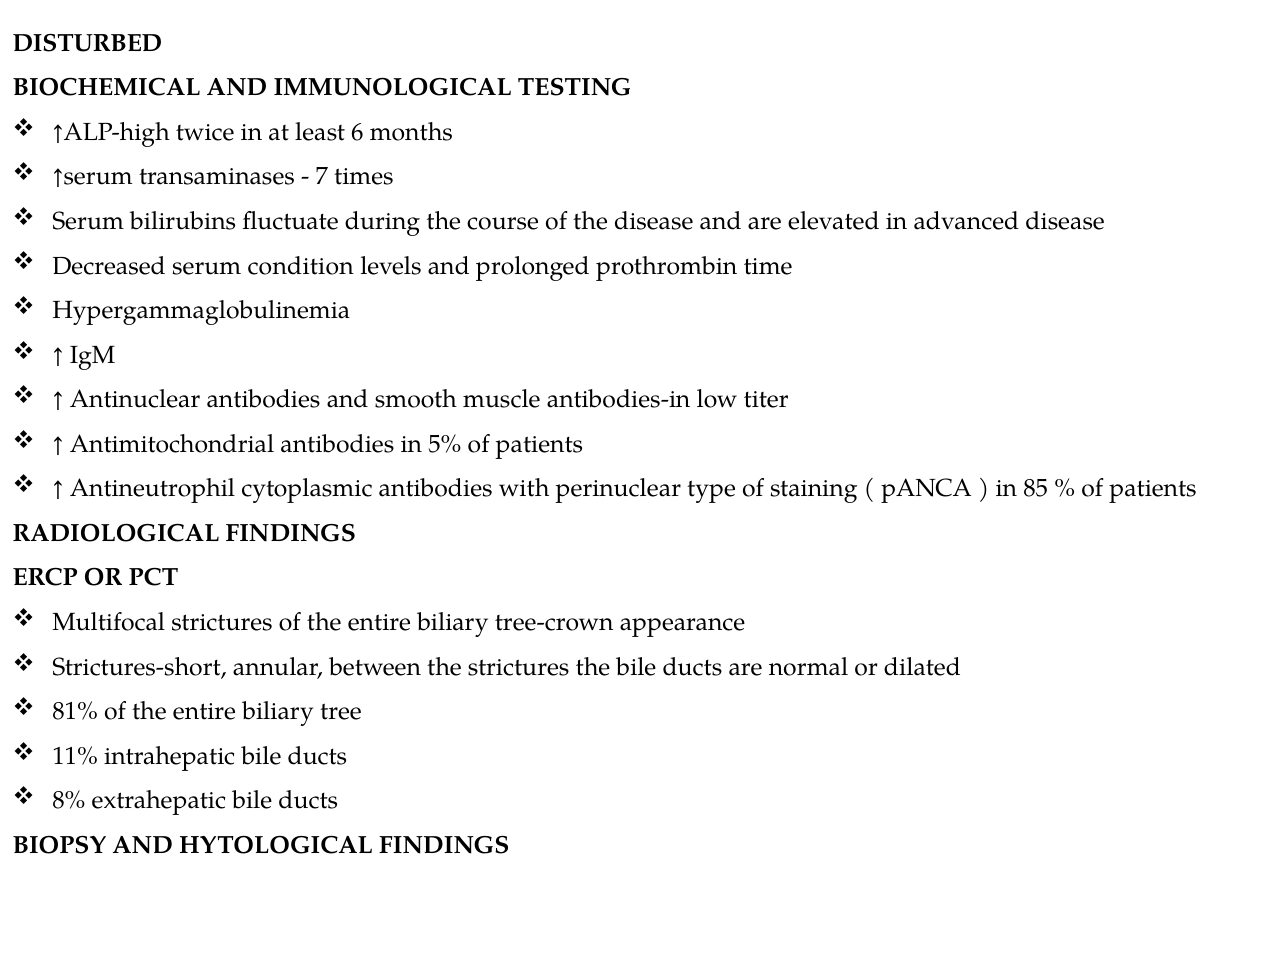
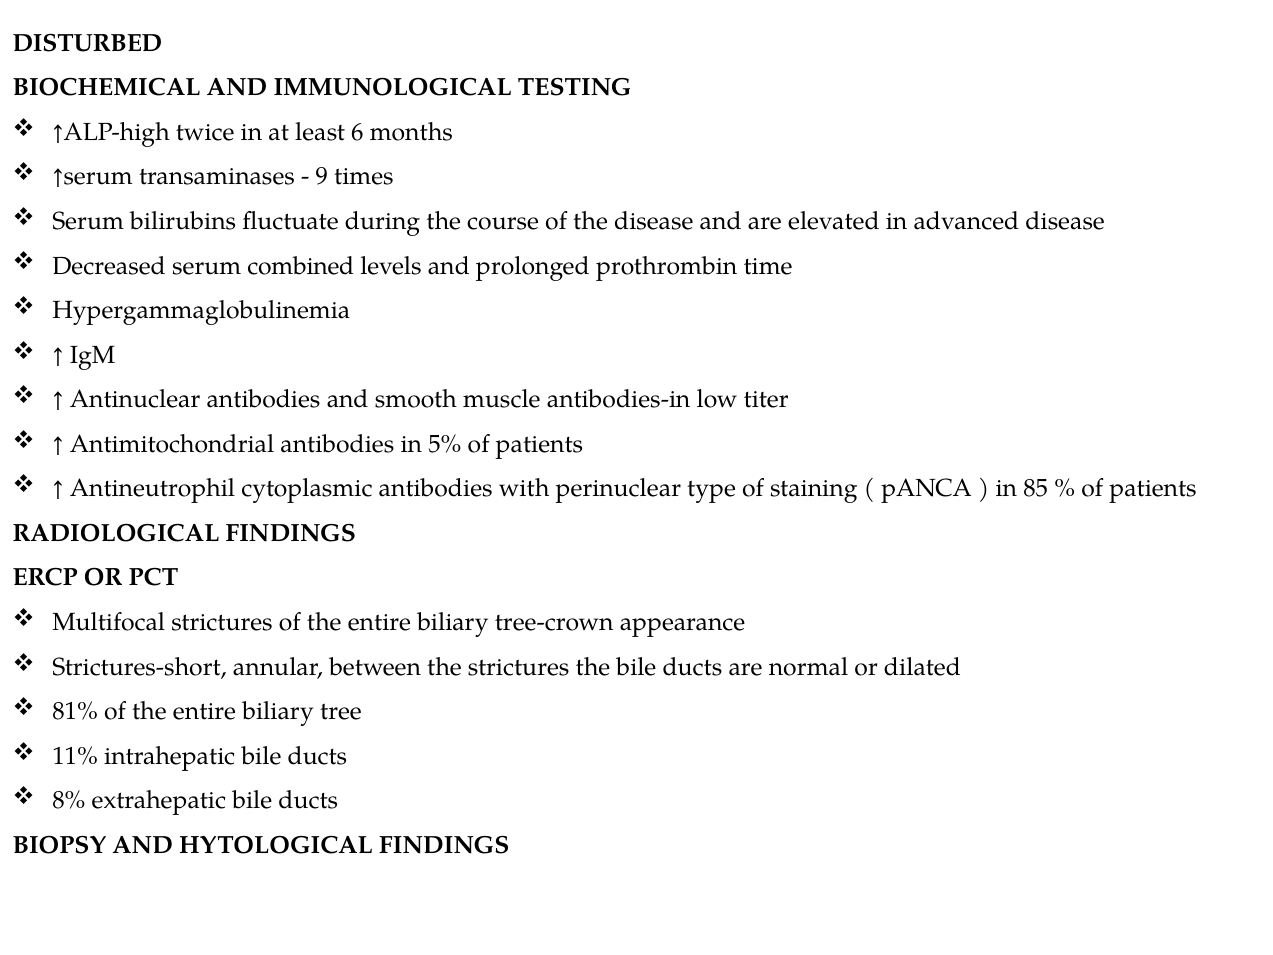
7: 7 -> 9 (322, 177)
condition: condition -> combined (301, 266)
